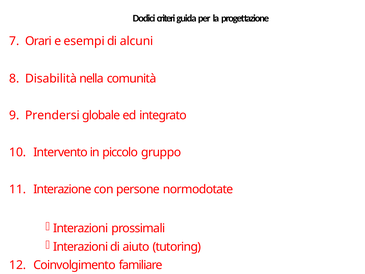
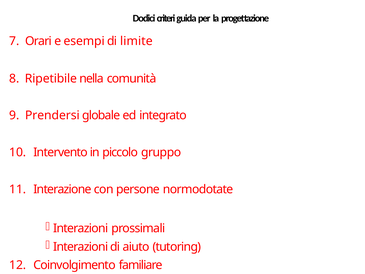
alcuni: alcuni -> limite (136, 41)
Disabilità: Disabilità -> Ripetibile (51, 78)
